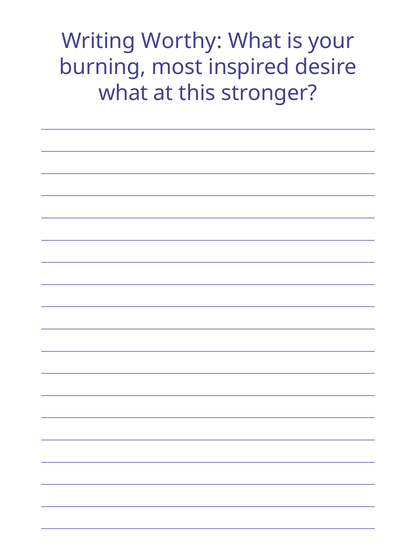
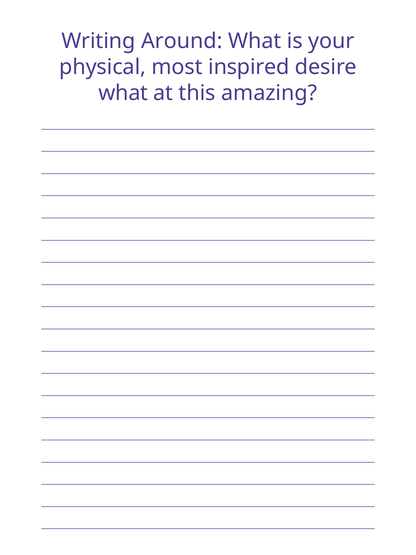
Worthy: Worthy -> Around (182, 41)
burning: burning -> physical (103, 67)
stronger: stronger -> amazing (269, 93)
